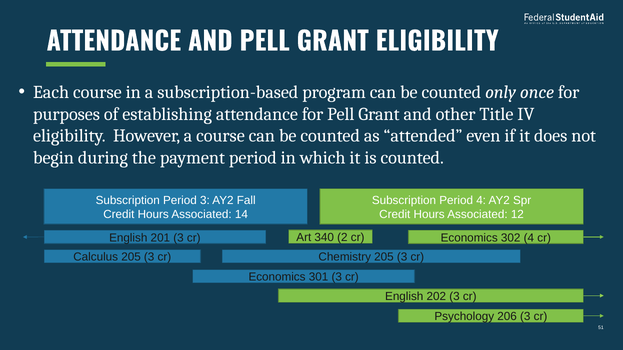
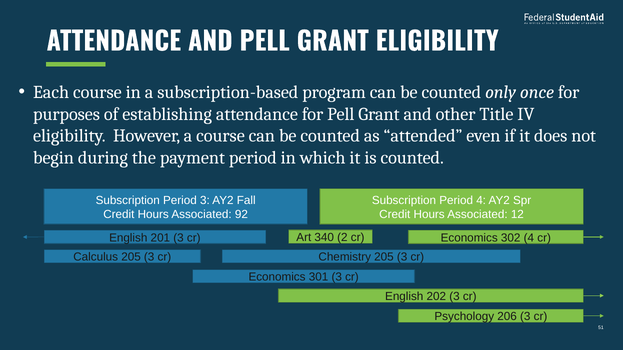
14: 14 -> 92 (241, 215)
